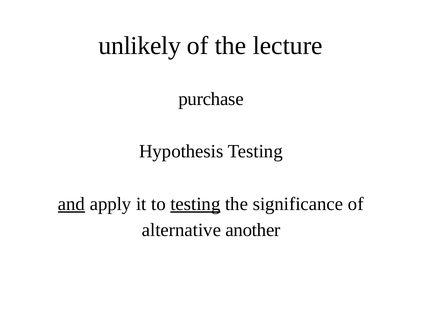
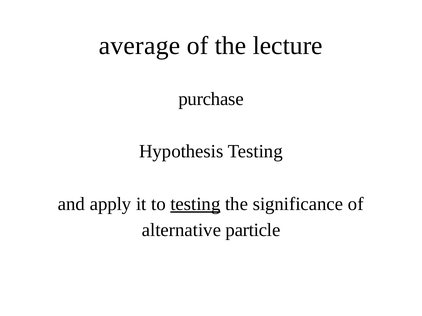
unlikely: unlikely -> average (140, 46)
and underline: present -> none (71, 204)
another: another -> particle (253, 231)
